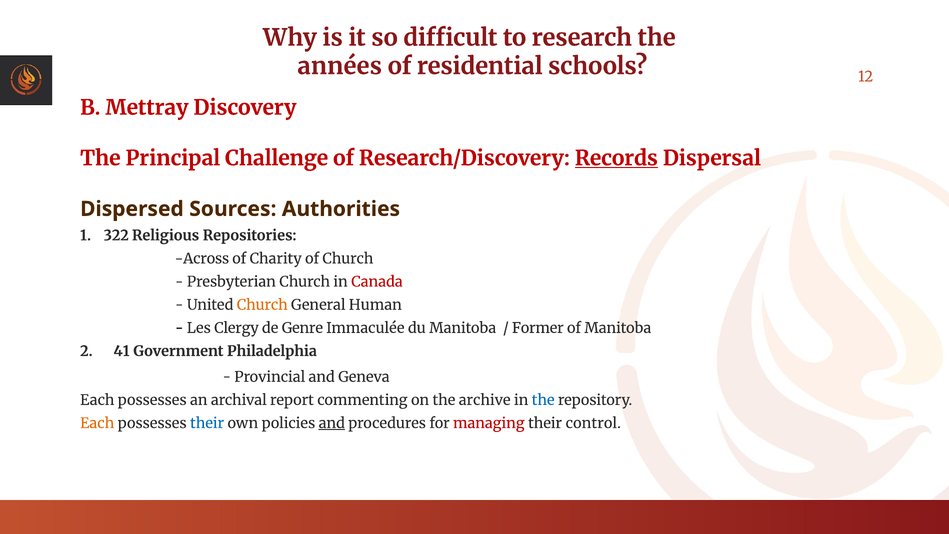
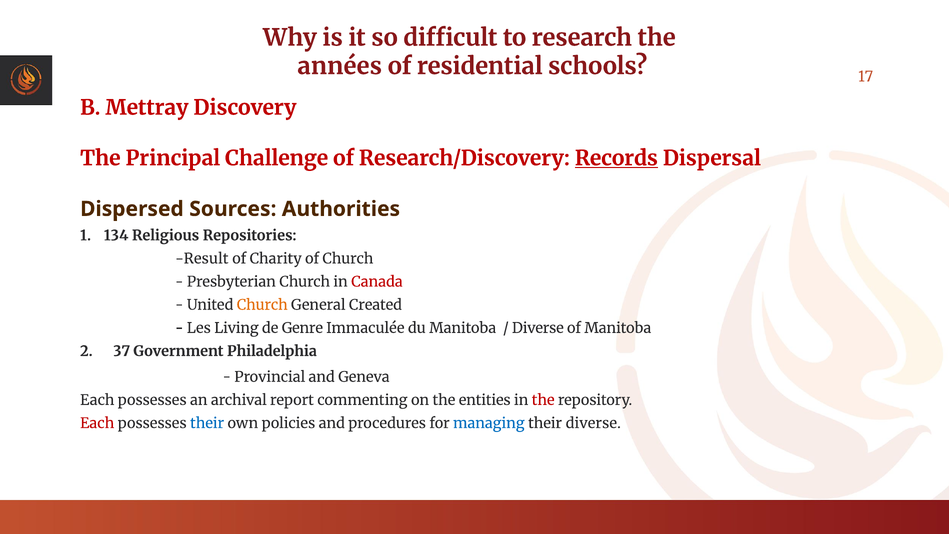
12: 12 -> 17 (866, 77)
322: 322 -> 134 (116, 235)
Across: Across -> Result (202, 259)
Human: Human -> Created (375, 305)
Clergy: Clergy -> Living (236, 328)
Former: Former -> Diverse (538, 328)
41: 41 -> 37 (122, 351)
archive: archive -> entities (485, 400)
the colour: blue -> red (543, 400)
Each colour: orange -> red (97, 423)
and underline: present -> none (332, 423)
managing colour: red -> blue (489, 423)
their control: control -> diverse (593, 423)
